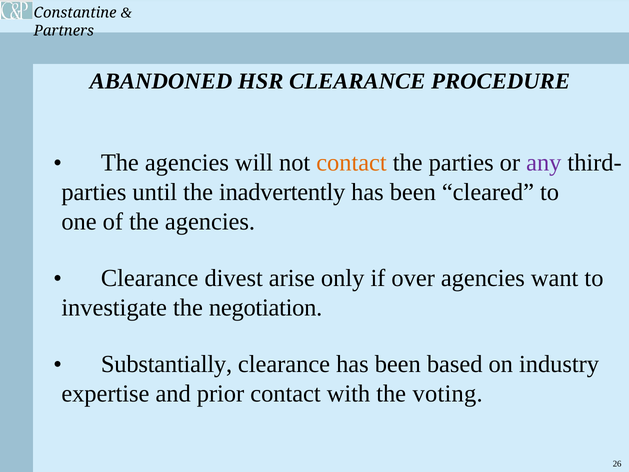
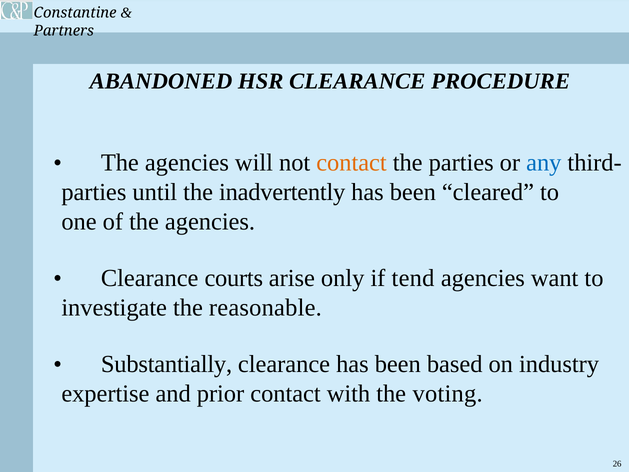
any colour: purple -> blue (544, 163)
divest: divest -> courts (234, 278)
over: over -> tend (413, 278)
negotiation: negotiation -> reasonable (265, 307)
